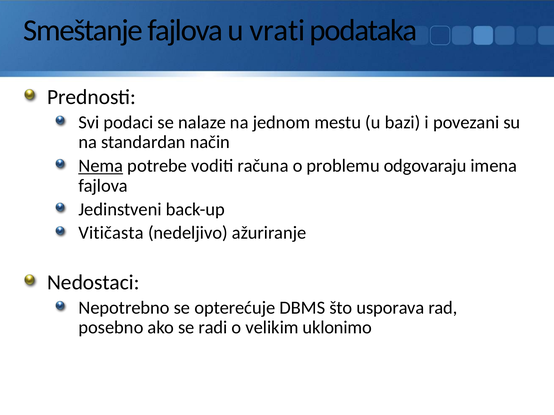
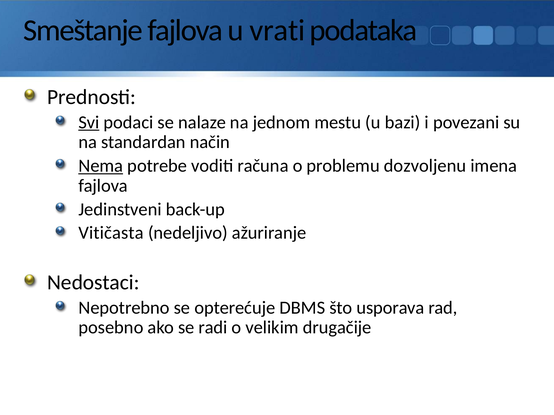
Svi underline: none -> present (89, 122)
odgovaraju: odgovaraju -> dozvoljenu (425, 166)
uklonimo: uklonimo -> drugačije (337, 328)
